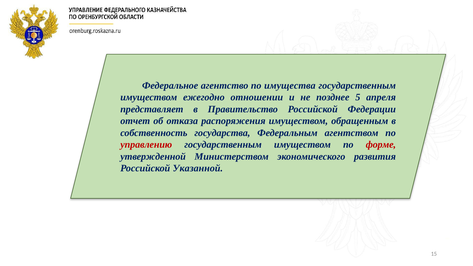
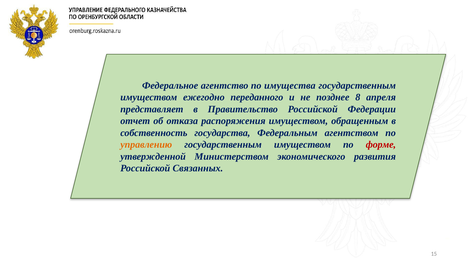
отношении: отношении -> переданного (257, 97)
5: 5 -> 8 (358, 97)
управлению colour: red -> orange (146, 145)
Указанной: Указанной -> Связанных (198, 168)
